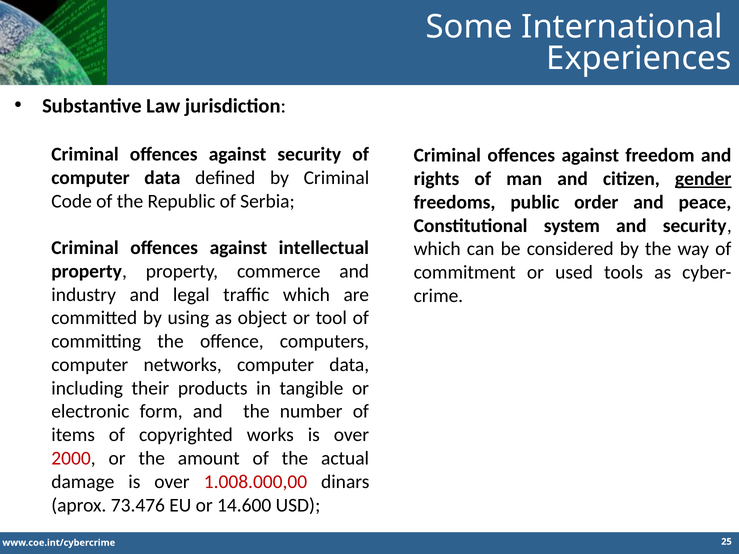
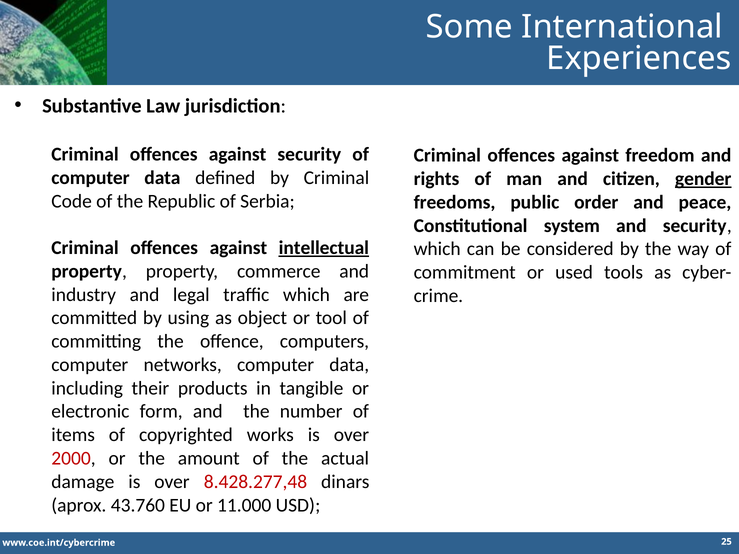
intellectual underline: none -> present (324, 248)
1.008.000,00: 1.008.000,00 -> 8.428.277,48 (255, 482)
73.476: 73.476 -> 43.760 (138, 505)
14.600: 14.600 -> 11.000 (244, 505)
